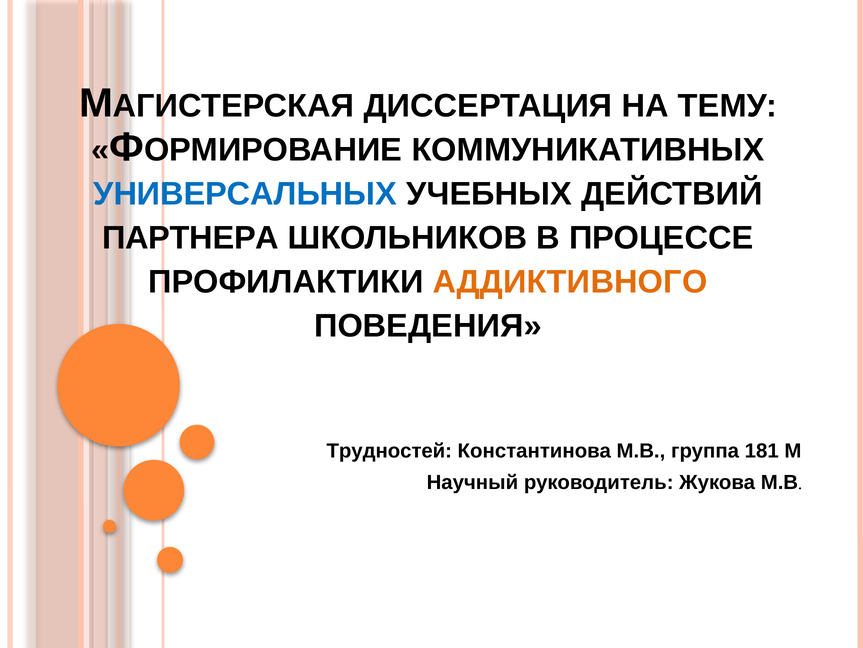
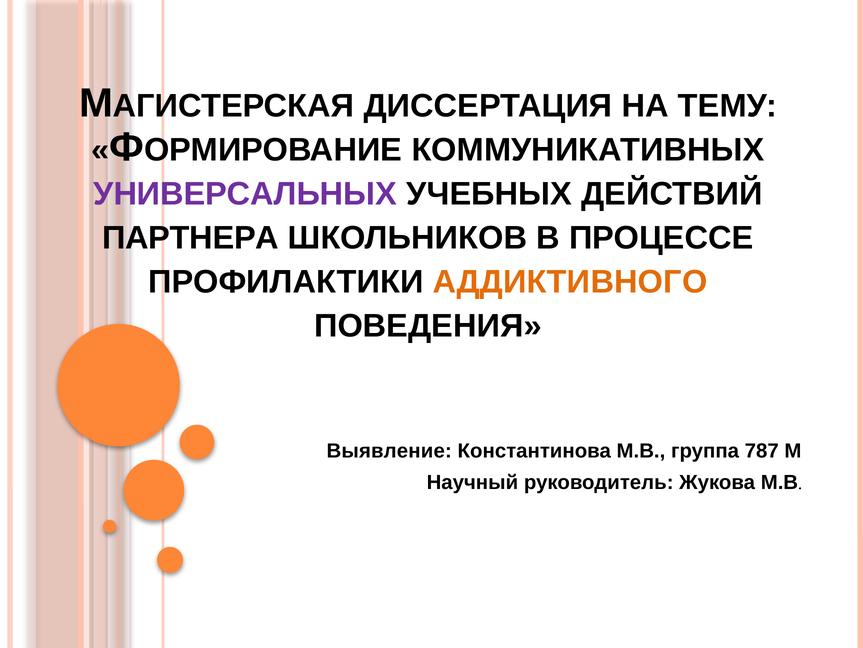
УНИВЕРСАЛЬНЫХ colour: blue -> purple (245, 194)
Трудностей: Трудностей -> Выявление (389, 450)
181: 181 -> 787 (762, 450)
